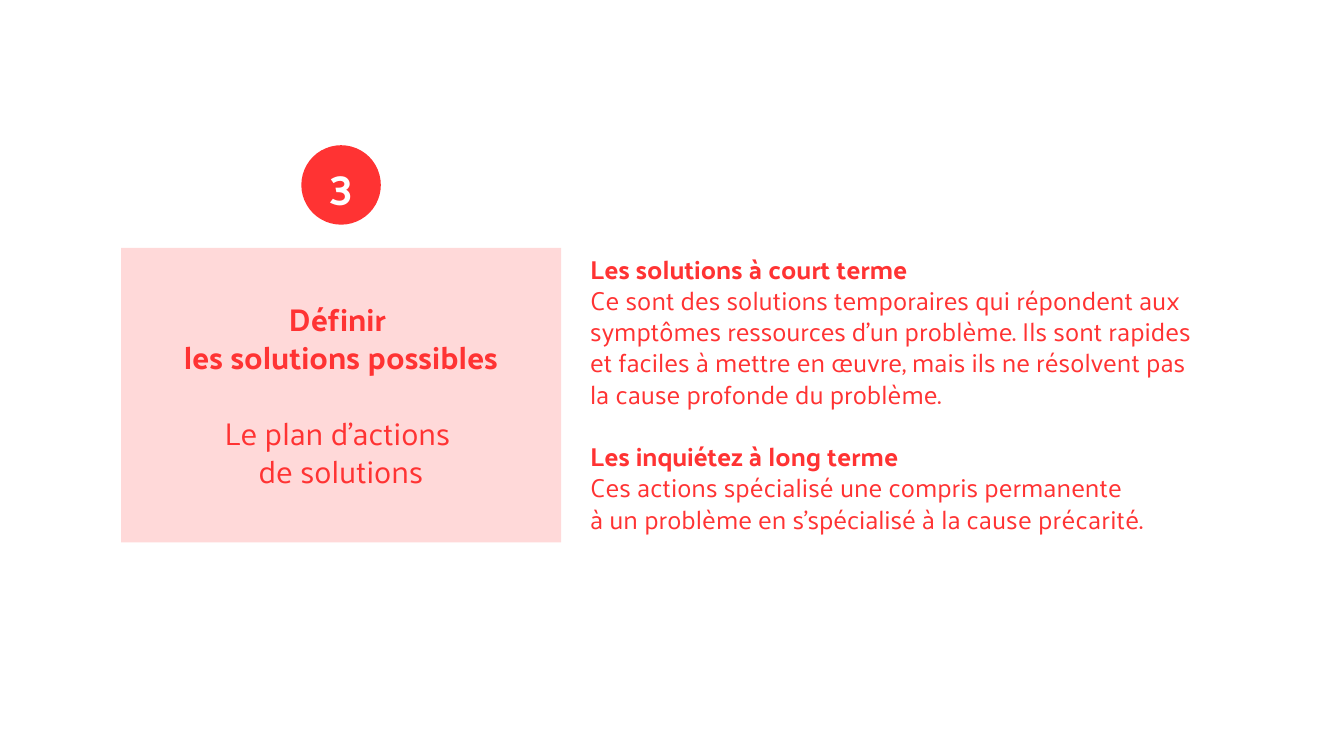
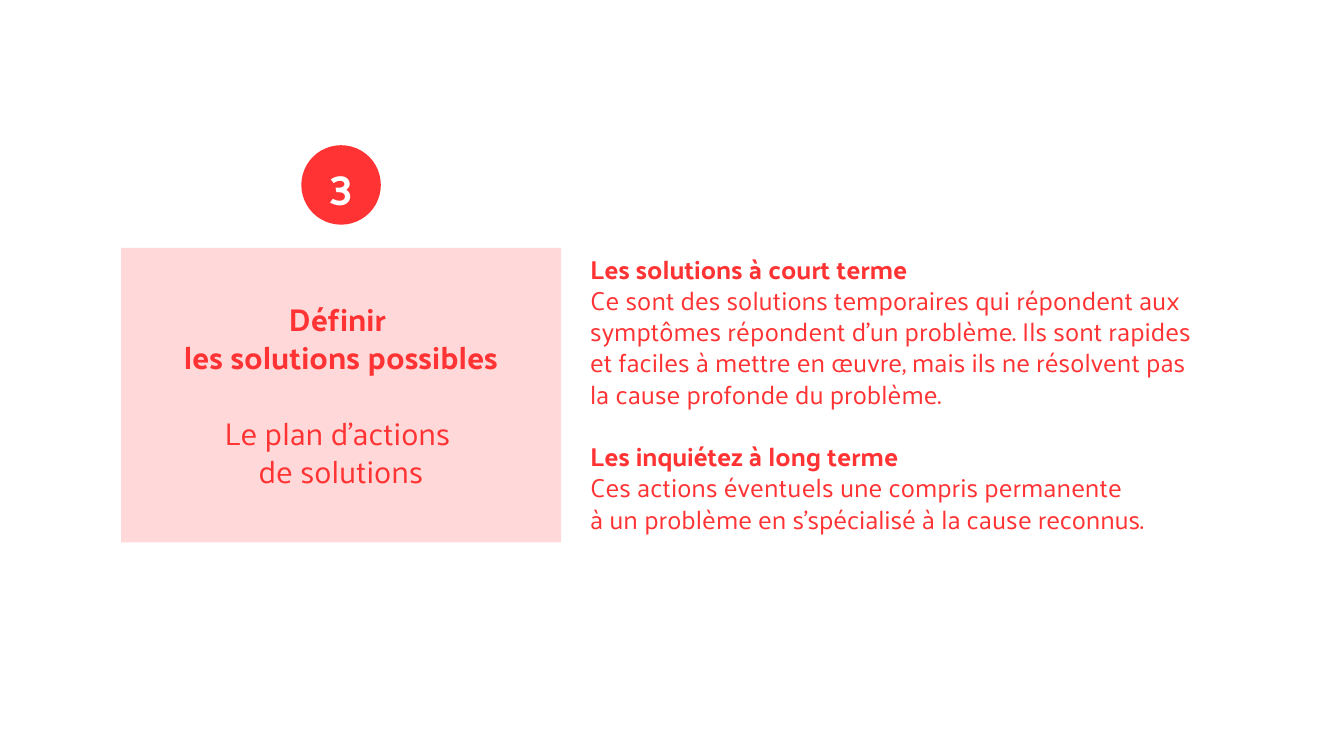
symptômes ressources: ressources -> répondent (787, 333)
spécialisé: spécialisé -> éventuels (779, 489)
précarité: précarité -> reconnus (1091, 521)
